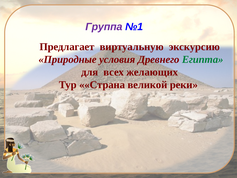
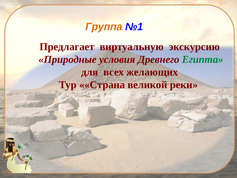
Группа colour: purple -> orange (104, 27)
